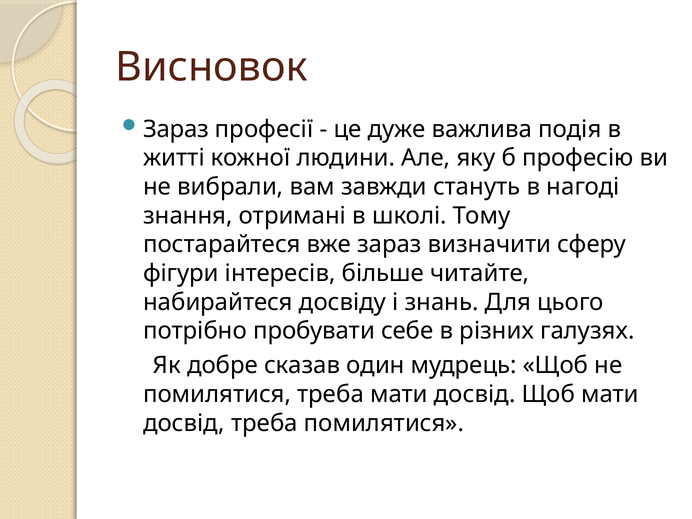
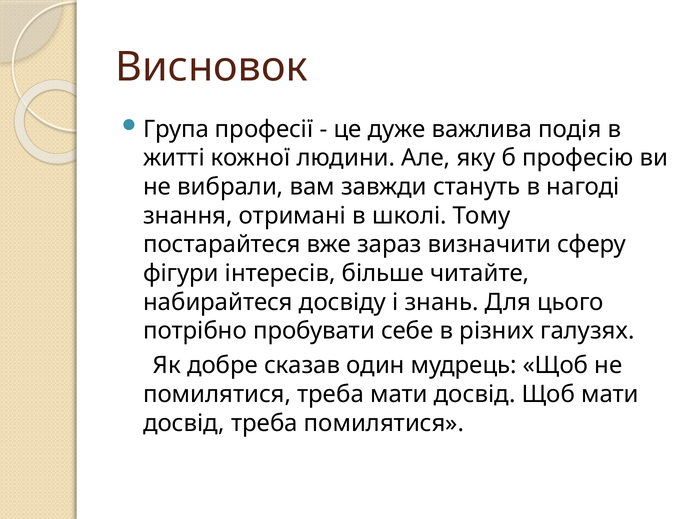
Зараз: Зараз -> Група (176, 129)
